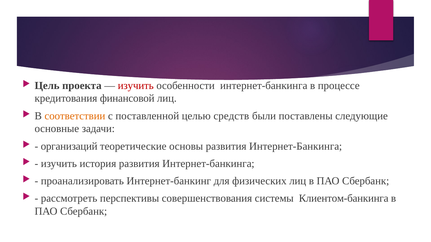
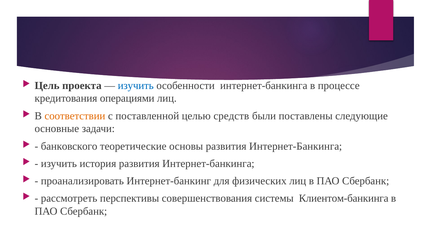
изучить colour: red -> blue (136, 86)
финансовой: финансовой -> операциями (127, 99)
организаций: организаций -> банковского (69, 146)
